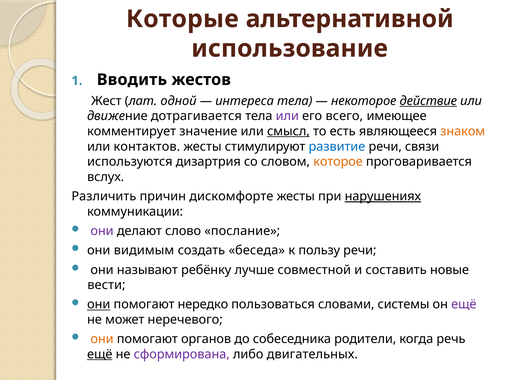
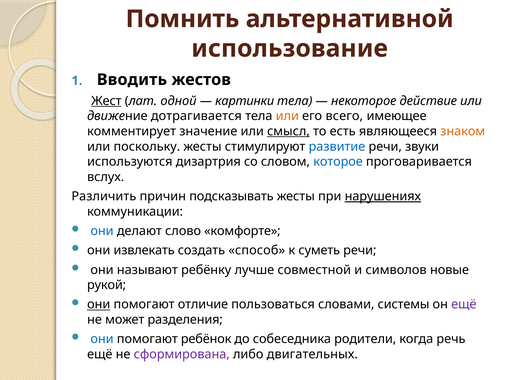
Которые: Которые -> Помнить (183, 19)
Жест underline: none -> present (106, 101)
интереса: интереса -> картинки (245, 101)
действие underline: present -> none (428, 101)
или colour: purple -> orange (287, 116)
контактов: контактов -> поскольку (147, 147)
связи: связи -> звуки (422, 147)
которое colour: orange -> blue (338, 162)
дискомфорте: дискомфорте -> подсказывать (231, 196)
они colour: purple -> blue (102, 231)
послание: послание -> комфорте (242, 231)
видимым: видимым -> извлекать (144, 251)
беседа: беседа -> способ (257, 251)
пользу: пользу -> суметь (319, 251)
составить: составить -> символов (396, 270)
вести: вести -> рукой (107, 285)
нередко: нередко -> отличие (203, 305)
неречевого: неречевого -> разделения (185, 320)
они colour: orange -> blue (102, 339)
органов: органов -> ребёнок (206, 339)
ещё underline: present -> none (100, 355)
